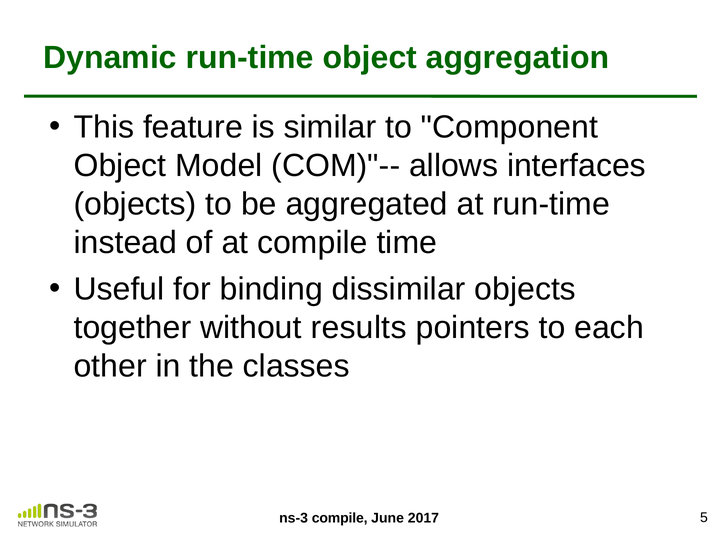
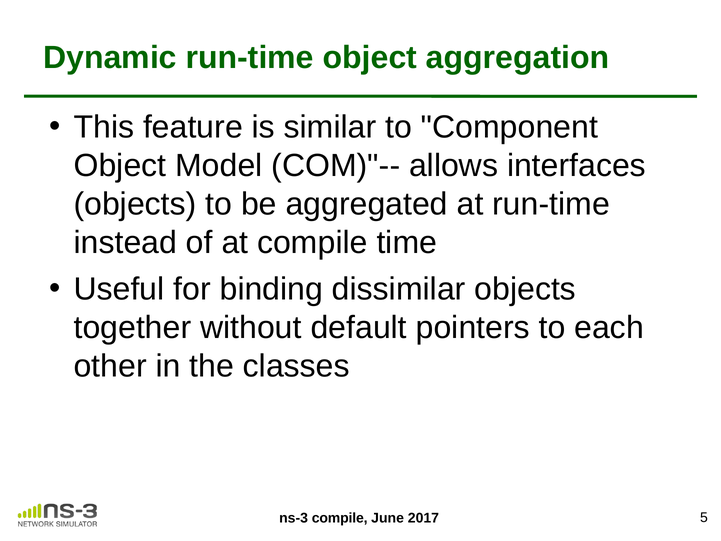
results: results -> default (359, 328)
